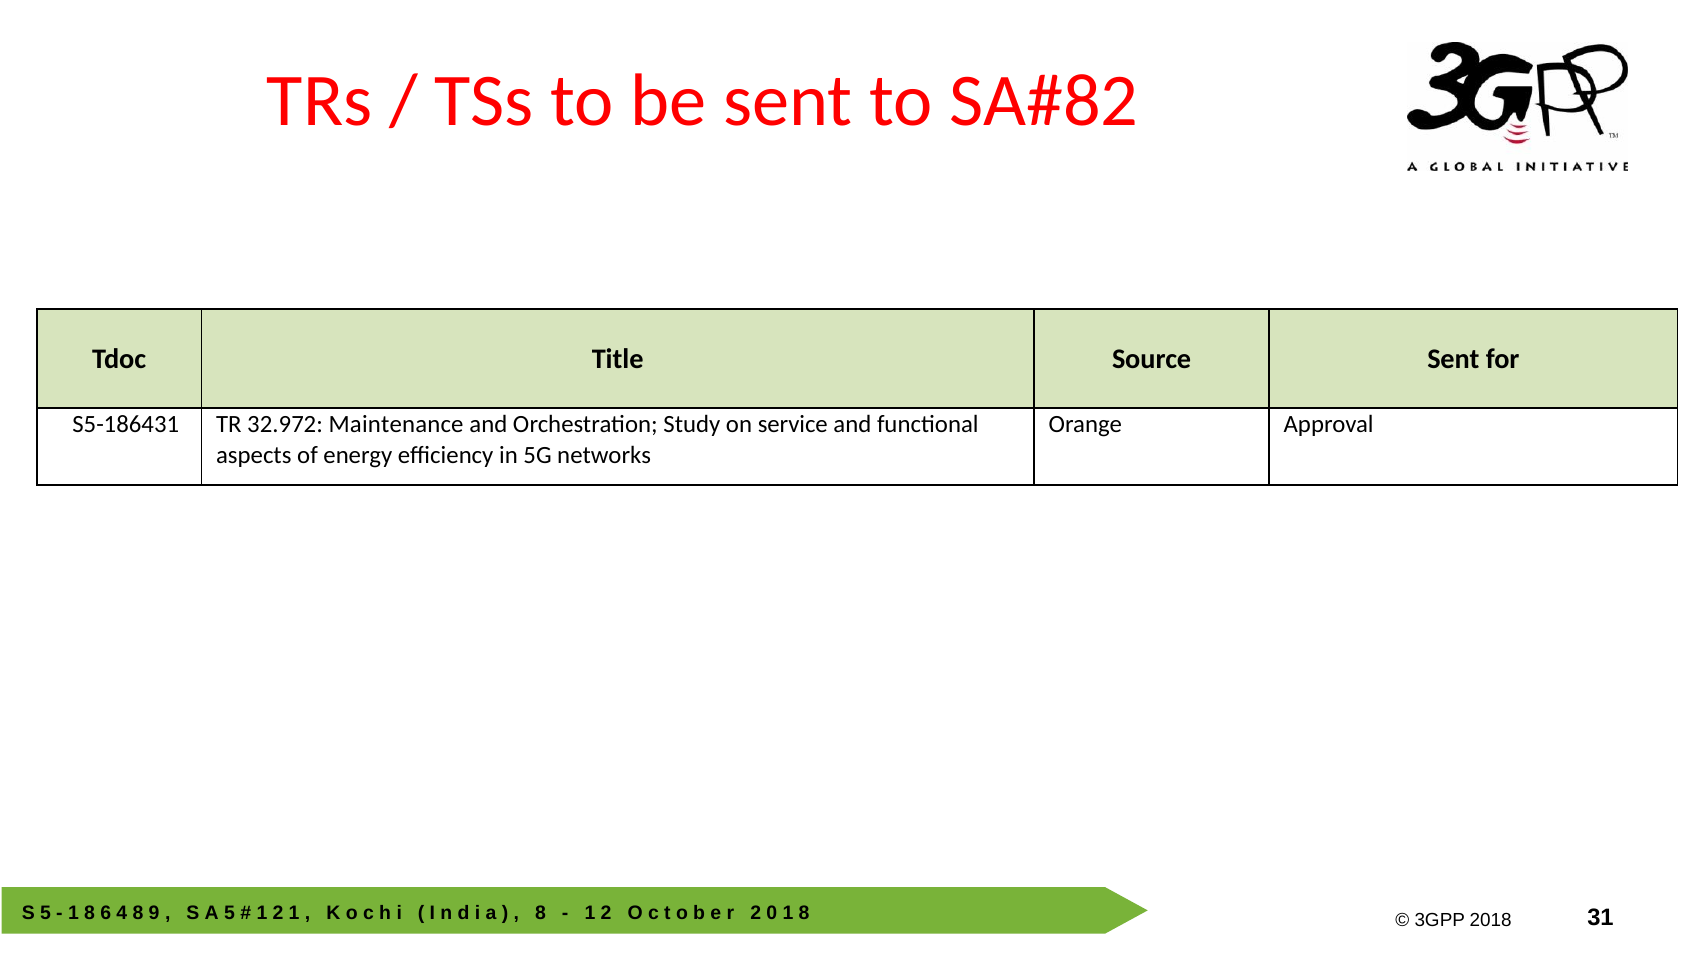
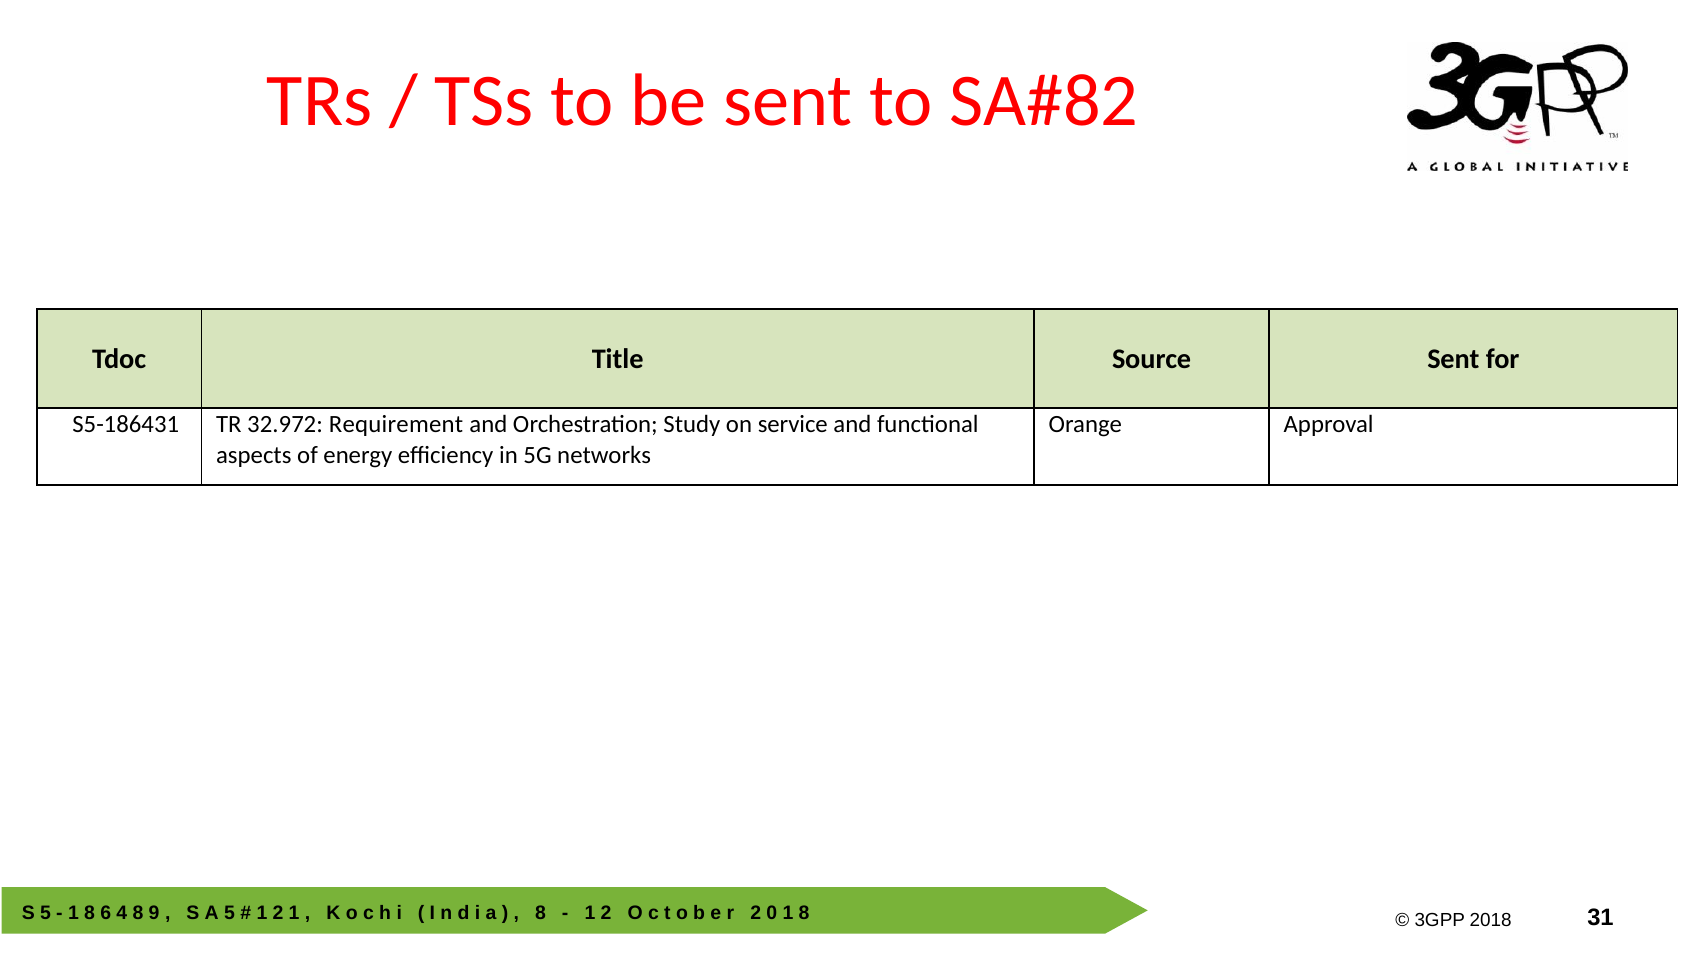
Maintenance: Maintenance -> Requirement (396, 425)
